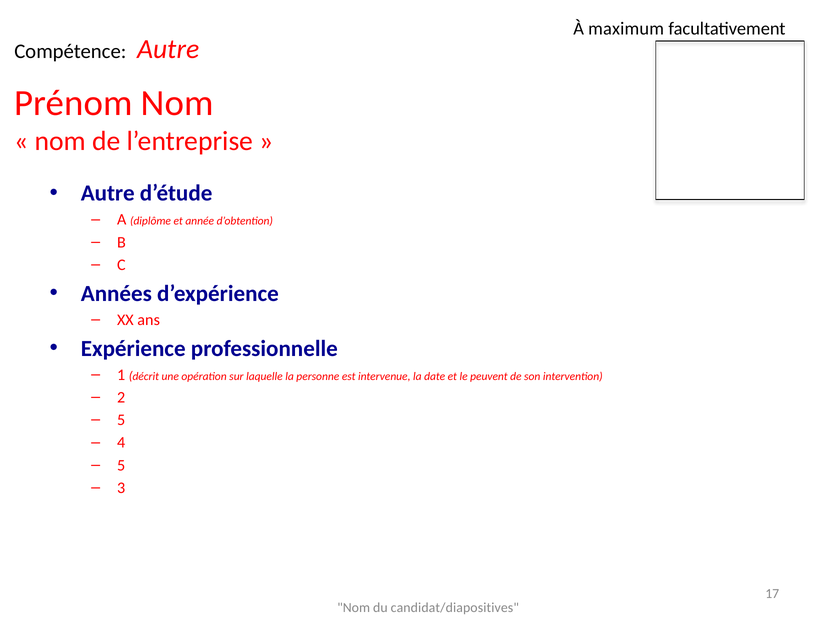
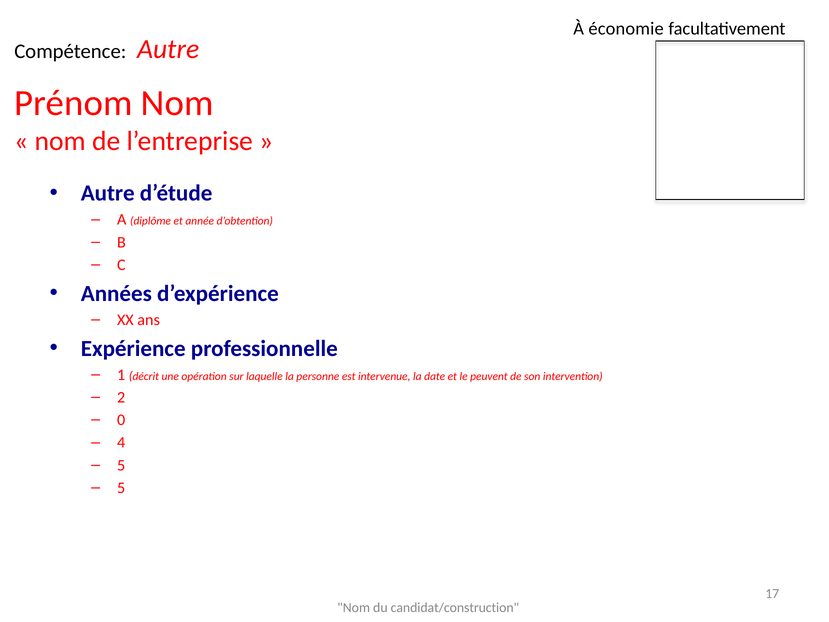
maximum: maximum -> économie (626, 29)
5: 5 -> 0 (121, 420)
3: 3 -> 5 (121, 488)
candidat/diapositives: candidat/diapositives -> candidat/construction (455, 608)
